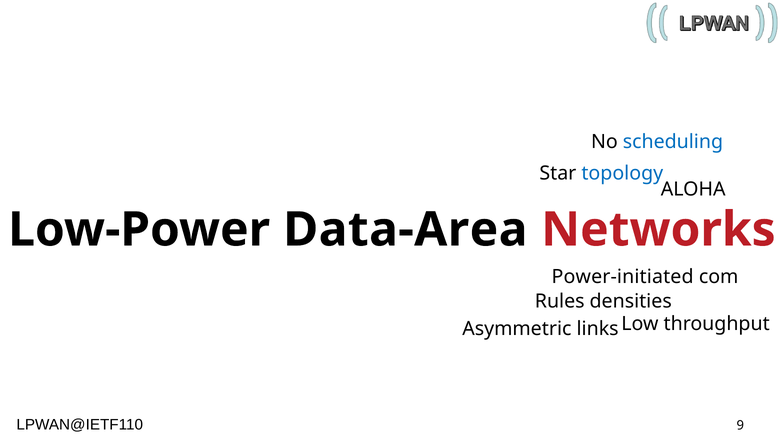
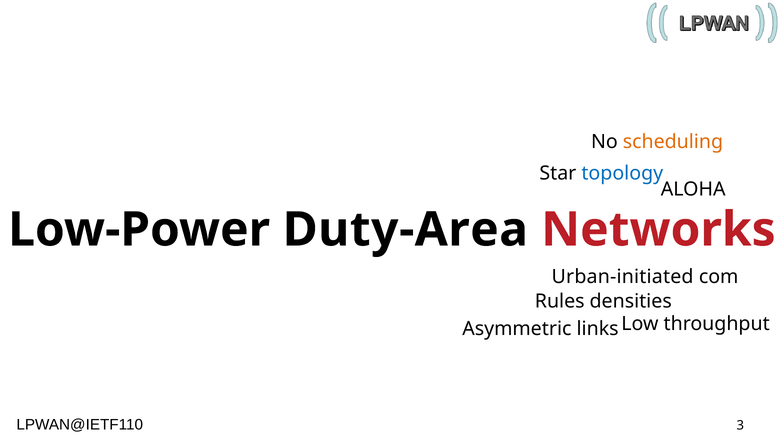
scheduling colour: blue -> orange (673, 142)
Data-Area: Data-Area -> Duty-Area (405, 230)
Power-initiated: Power-initiated -> Urban-initiated (623, 277)
9: 9 -> 3 (740, 425)
